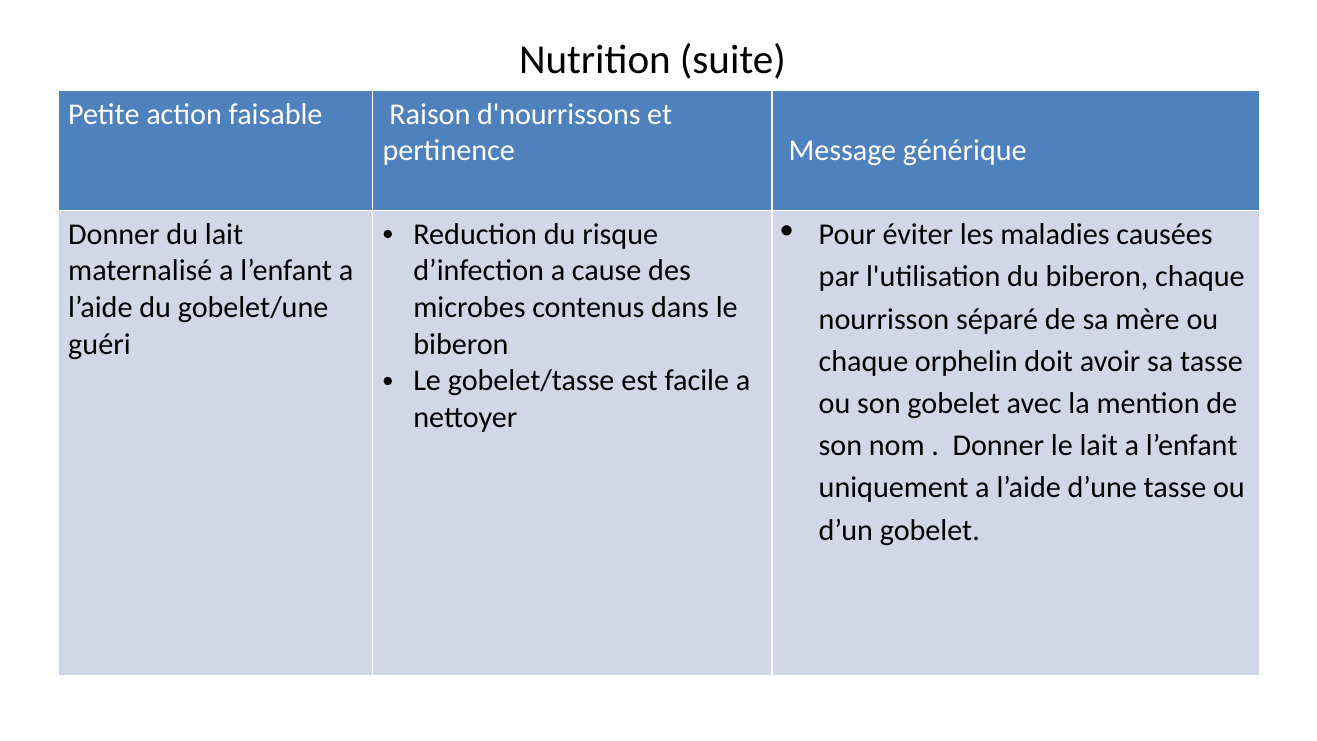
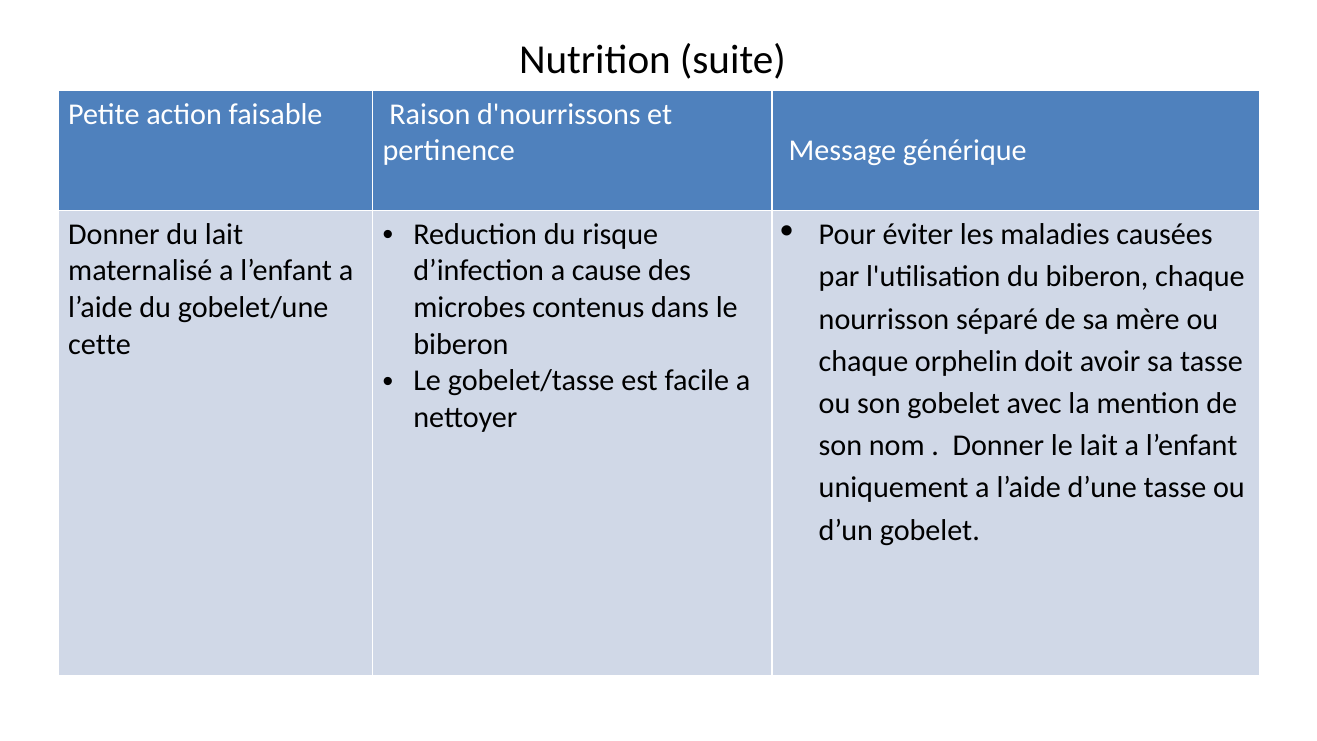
guéri: guéri -> cette (100, 344)
